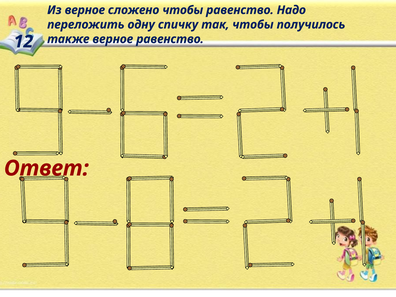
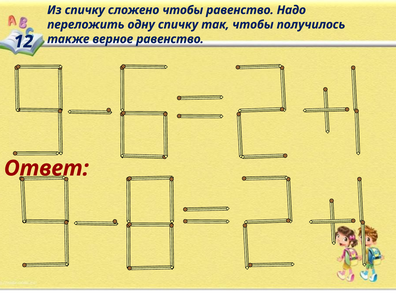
Из верное: верное -> спичку (85, 10)
